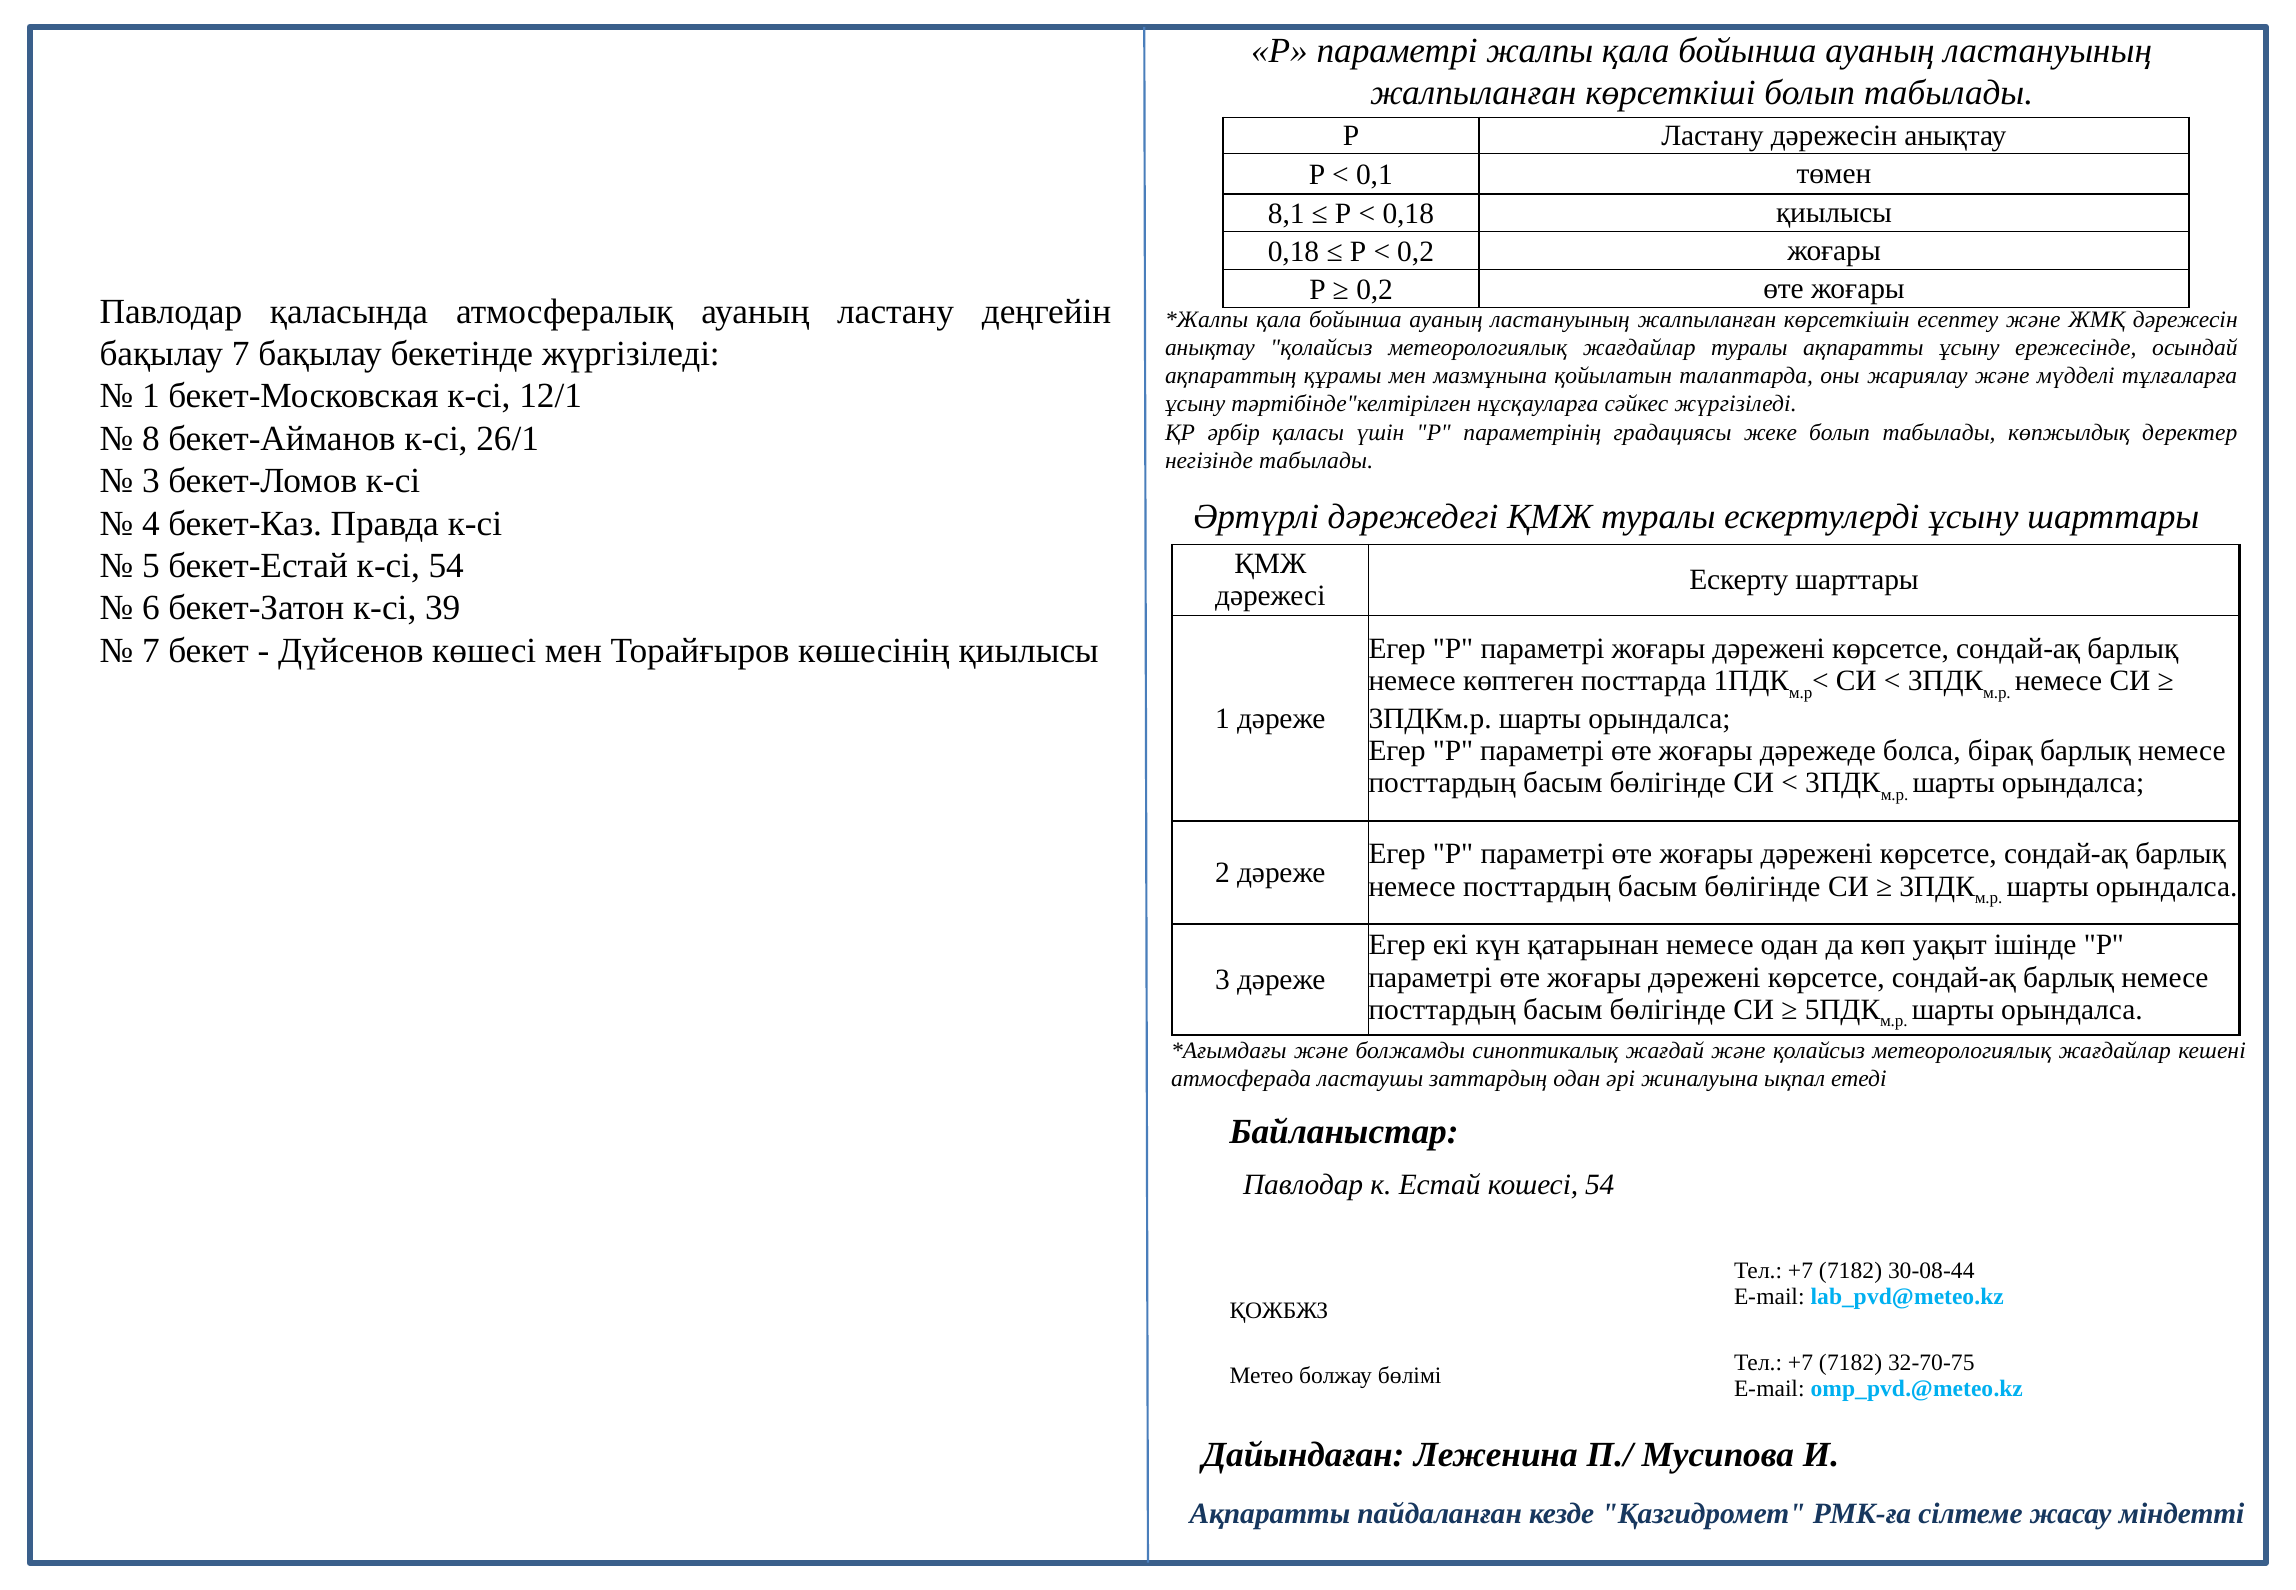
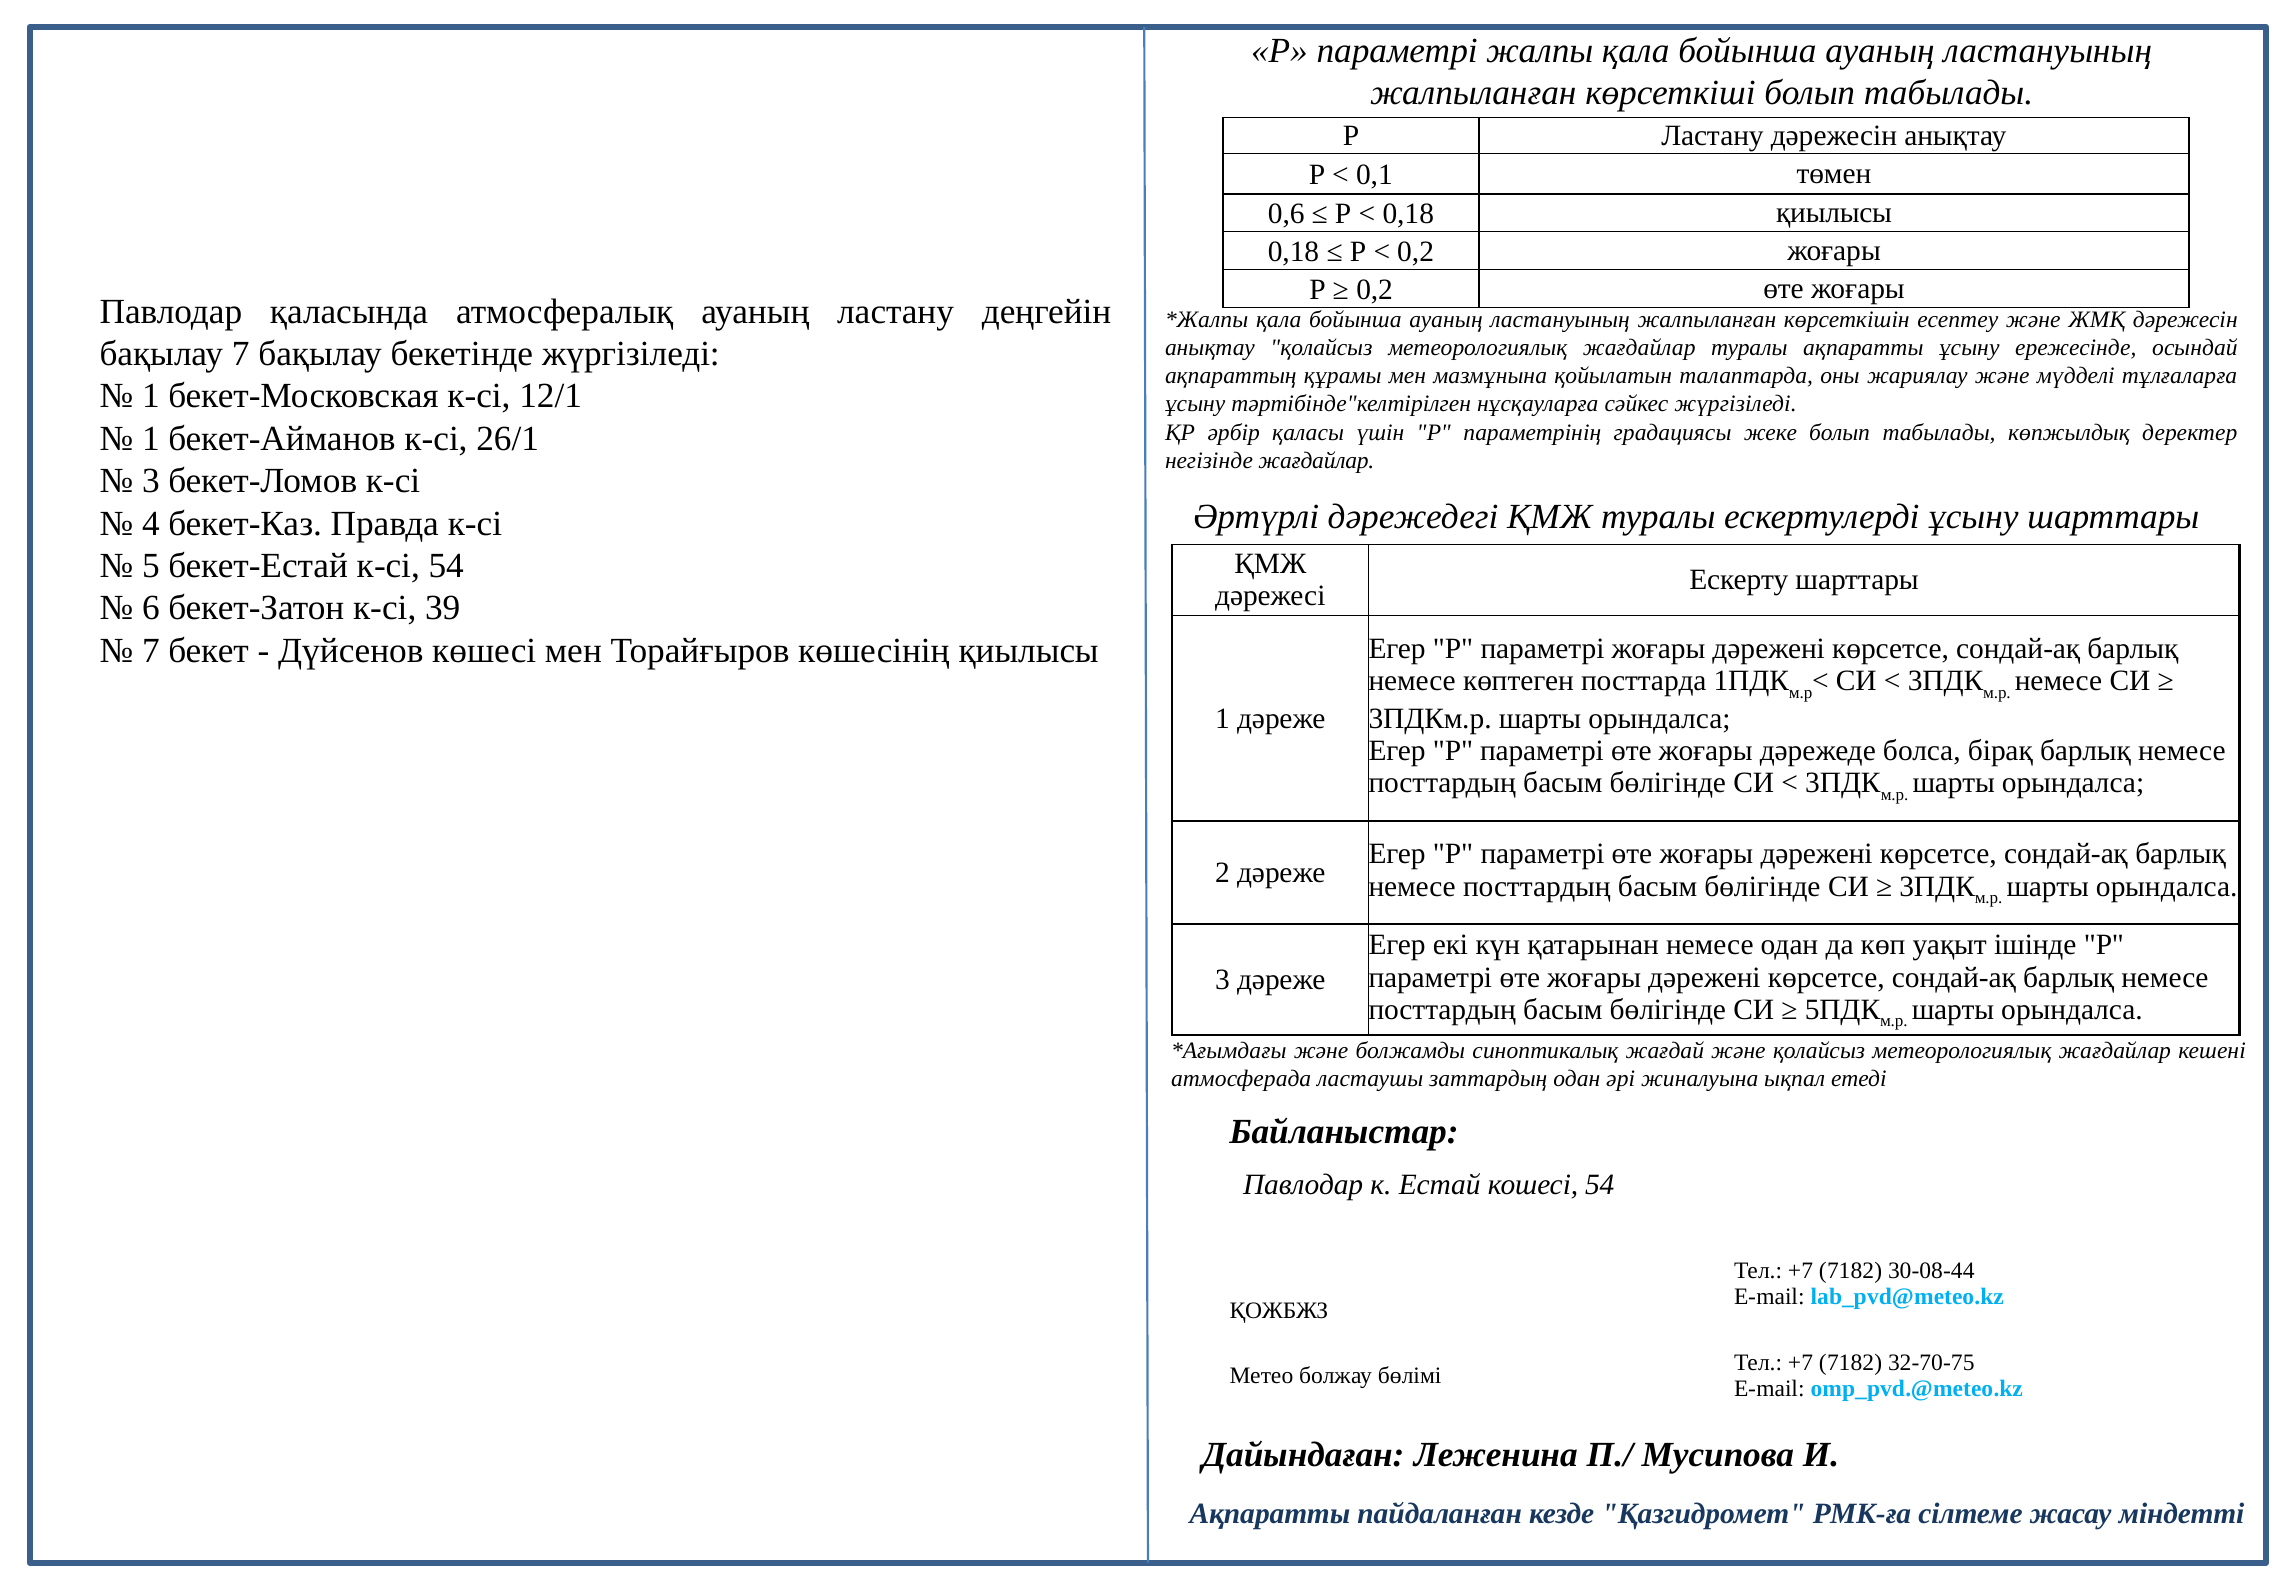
8,1: 8,1 -> 0,6 (1286, 214)
8: 8 -> 1 (151, 439)
негізінде табылады: табылады -> жағдайлар (1316, 460)
